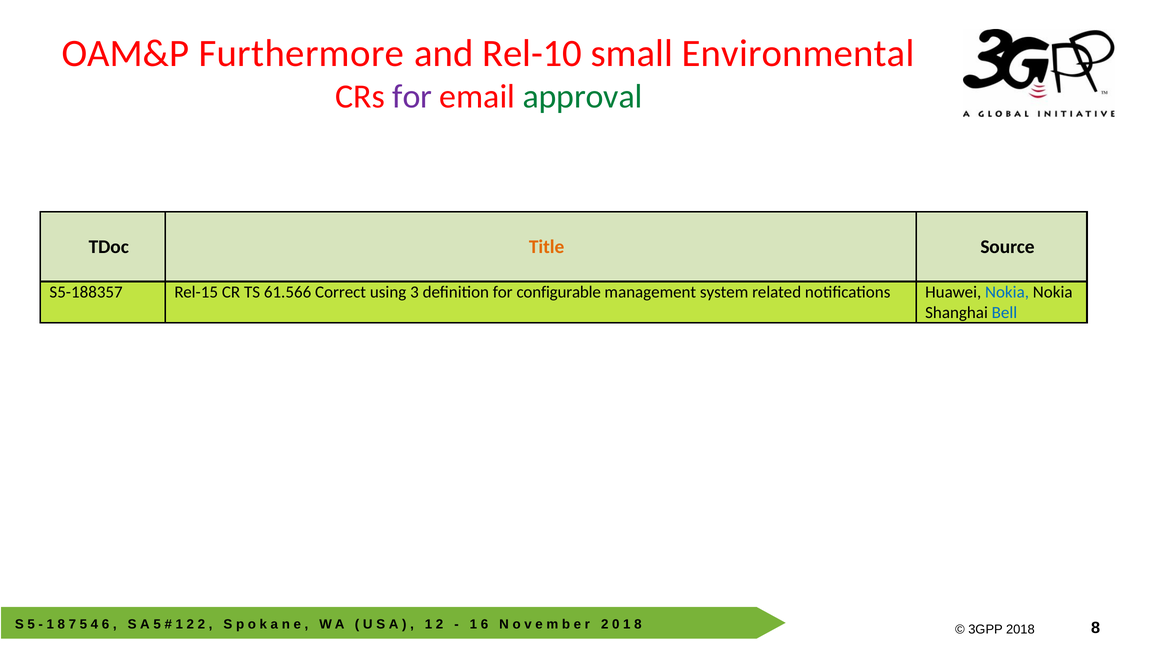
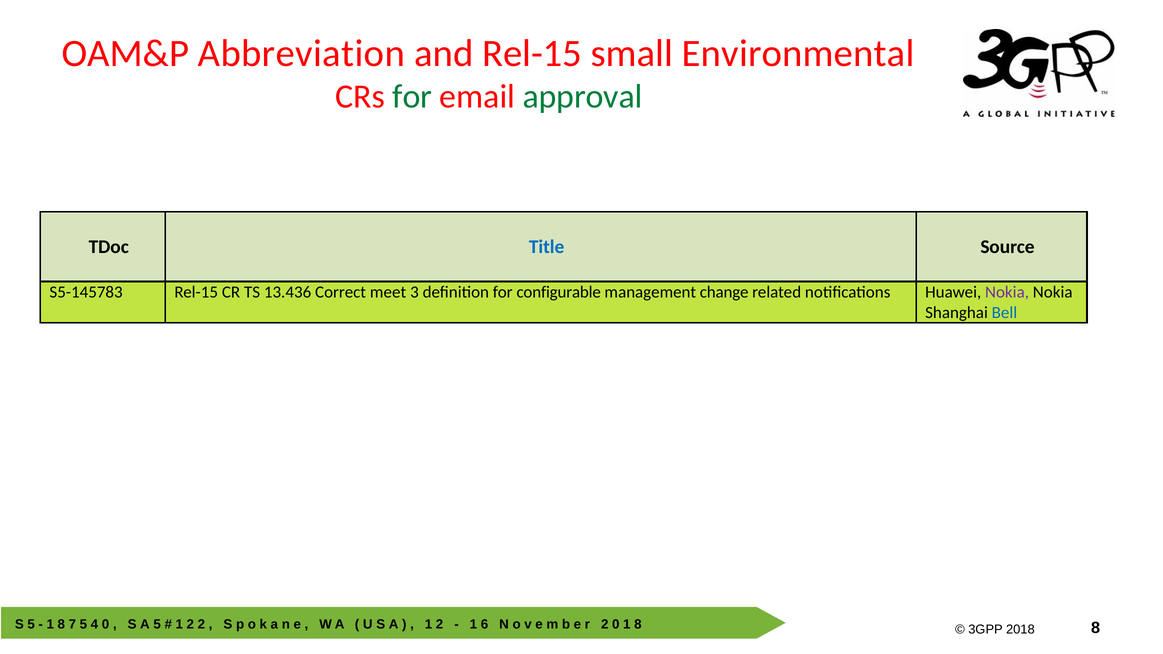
Furthermore: Furthermore -> Abbreviation (301, 53)
and Rel-10: Rel-10 -> Rel-15 (532, 53)
for colour: purple -> green (412, 97)
Title colour: orange -> blue (547, 247)
S5-188357: S5-188357 -> S5-145783 (86, 292)
61.566: 61.566 -> 13.436 (288, 292)
using: using -> meet (388, 292)
system: system -> change (724, 292)
Nokia colour: blue -> purple (1007, 292)
6: 6 -> 0 (105, 625)
